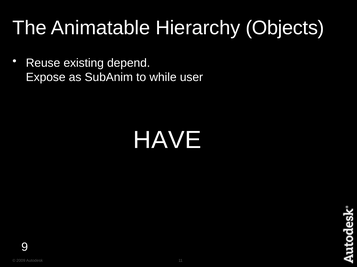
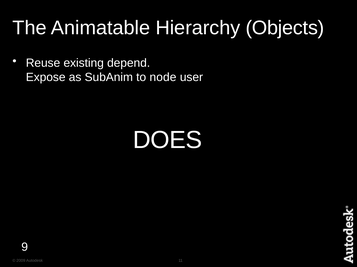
while: while -> node (163, 78)
HAVE: HAVE -> DOES (167, 140)
